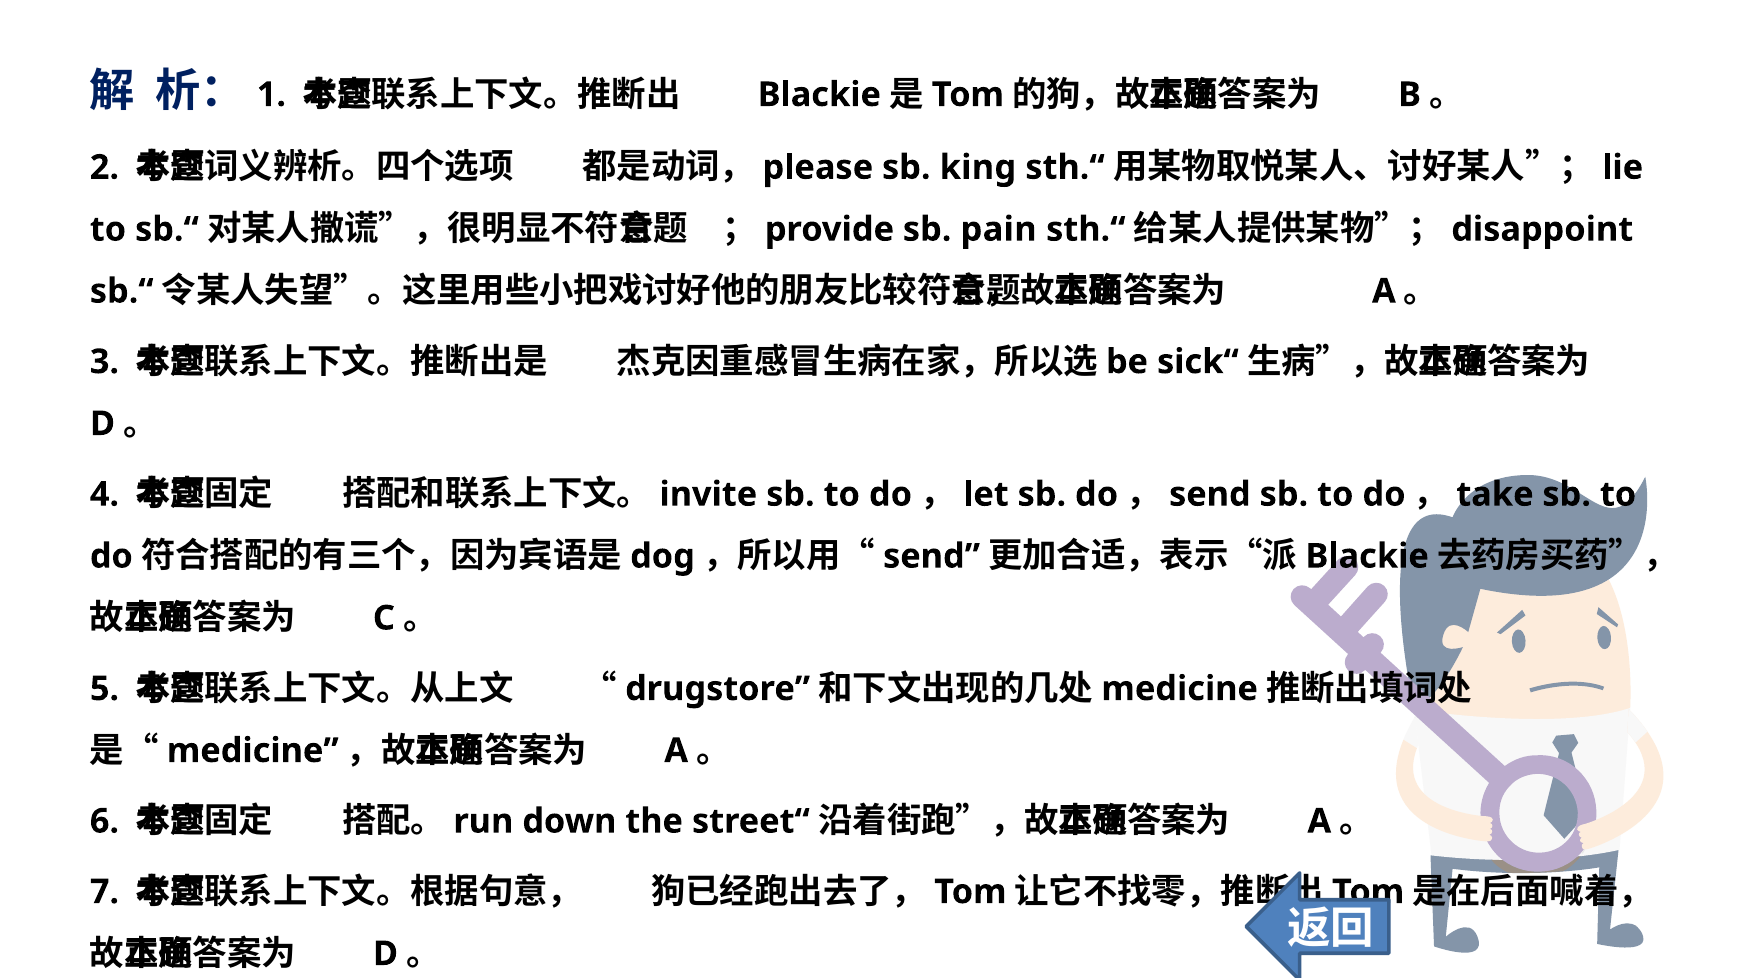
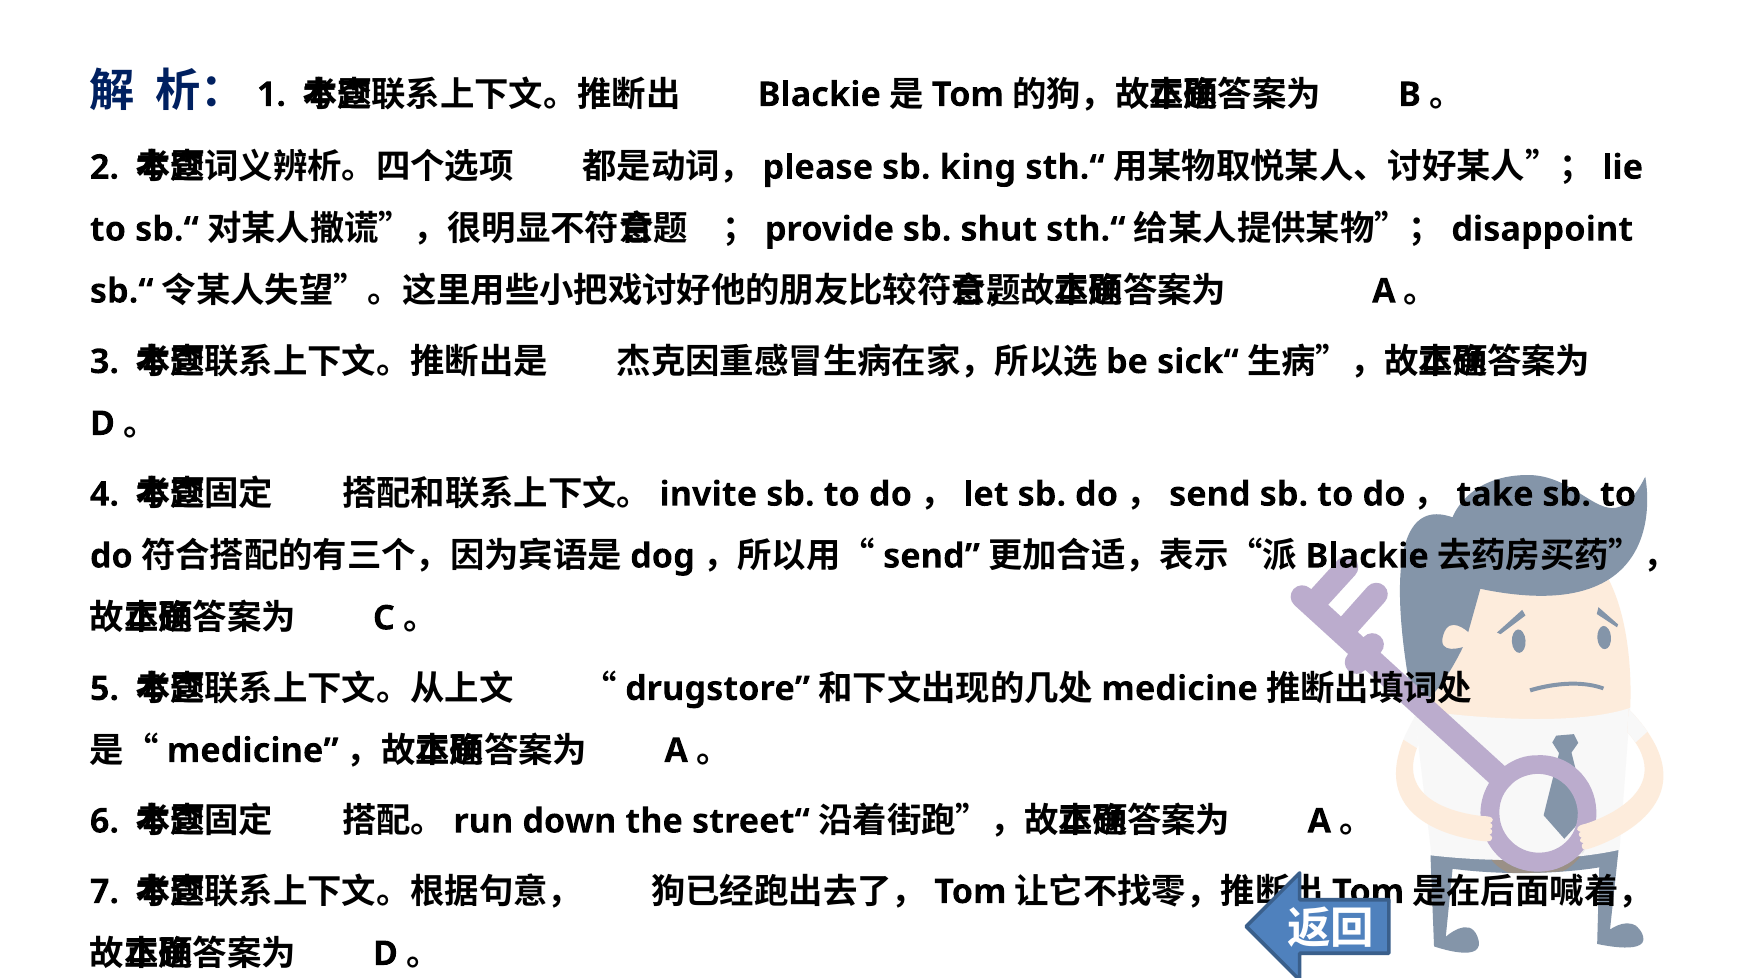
pain: pain -> shut (999, 229)
